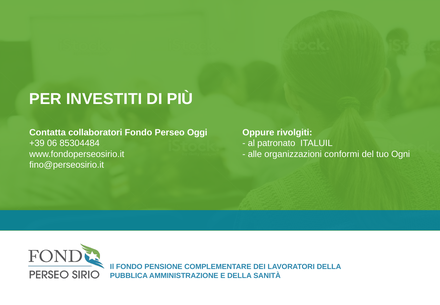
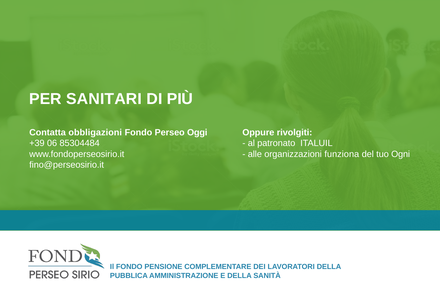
INVESTITI: INVESTITI -> SANITARI (104, 99)
collaboratori: collaboratori -> obbligazioni (95, 132)
conformi: conformi -> funziona (342, 154)
